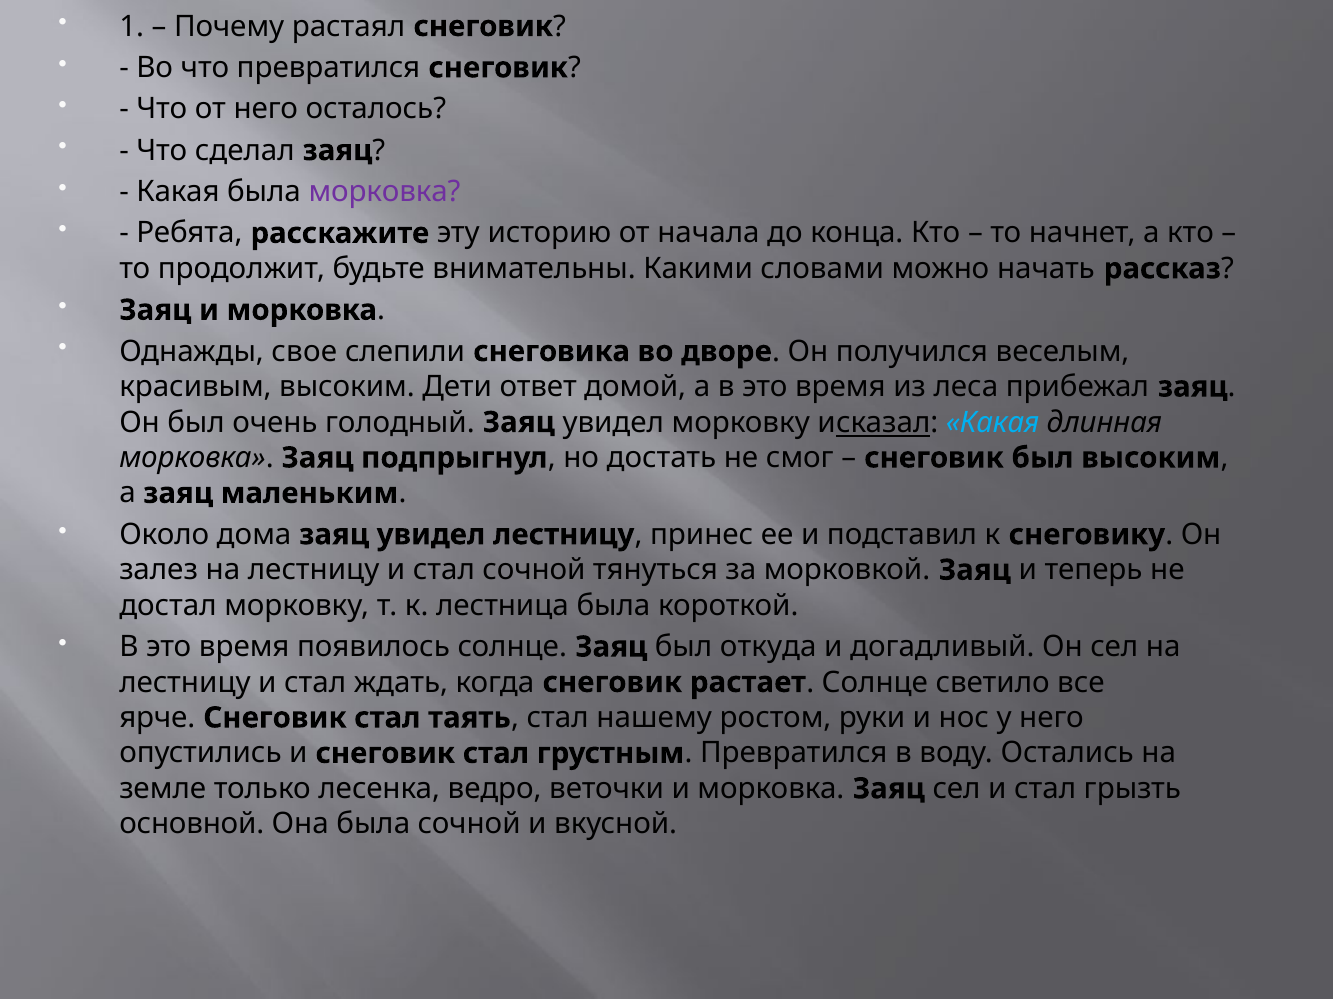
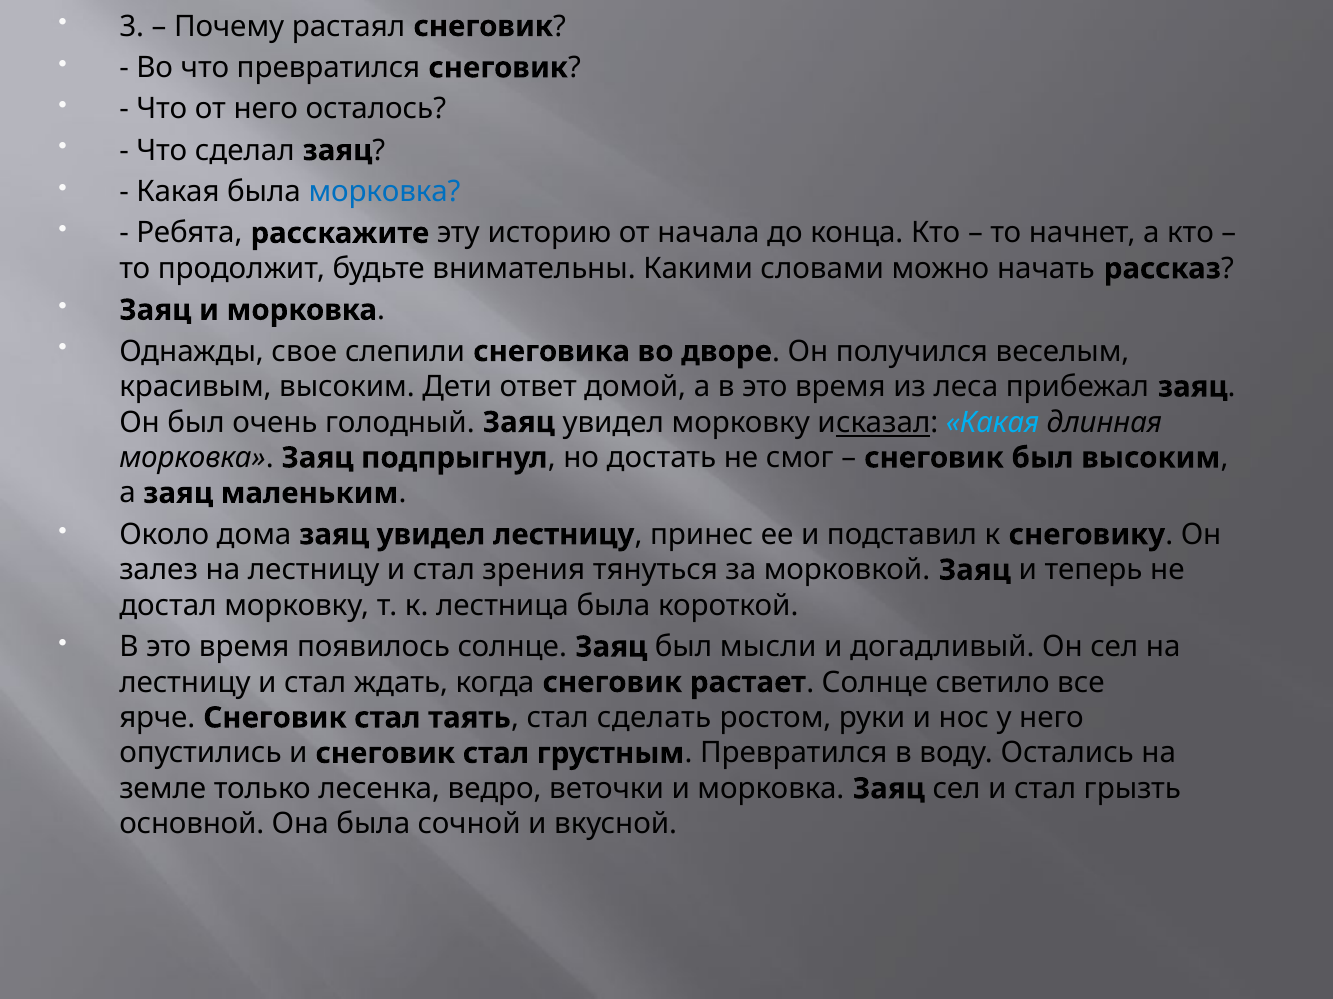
1: 1 -> 3 (132, 26)
морковка colour: purple -> blue (385, 192)
стал сочной: сочной -> зрения (534, 570)
откуда: откуда -> мысли (768, 647)
нашему: нашему -> сделать (654, 718)
